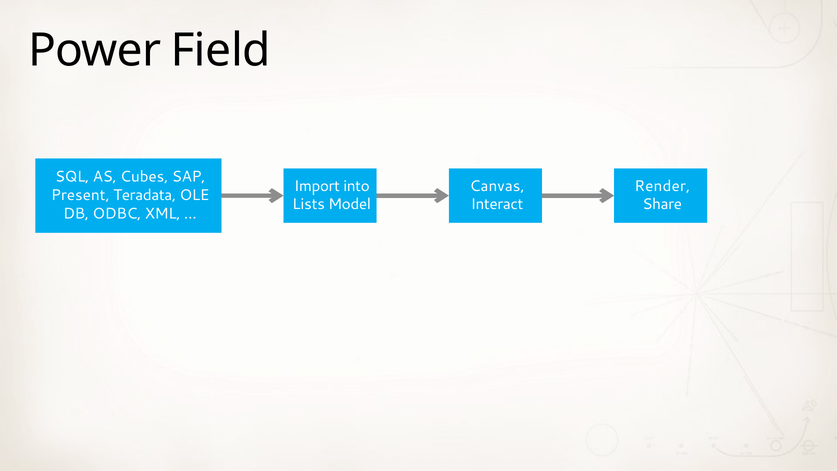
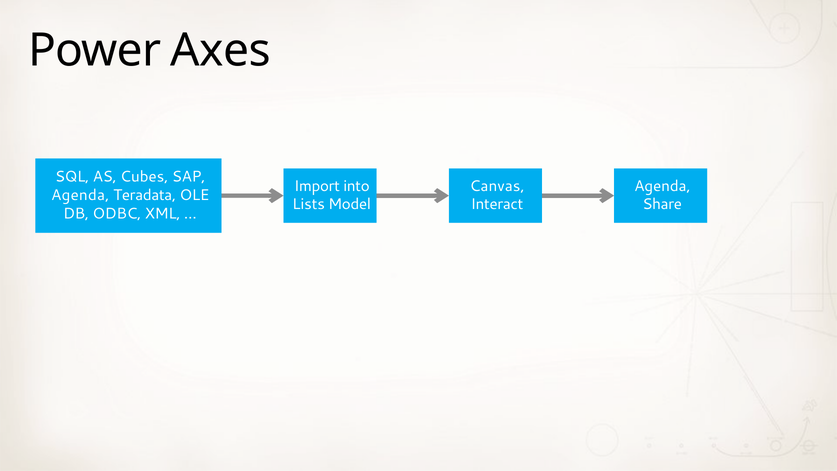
Field: Field -> Axes (221, 51)
Render: Render -> Agenda (662, 186)
Present: Present -> Agenda (80, 195)
